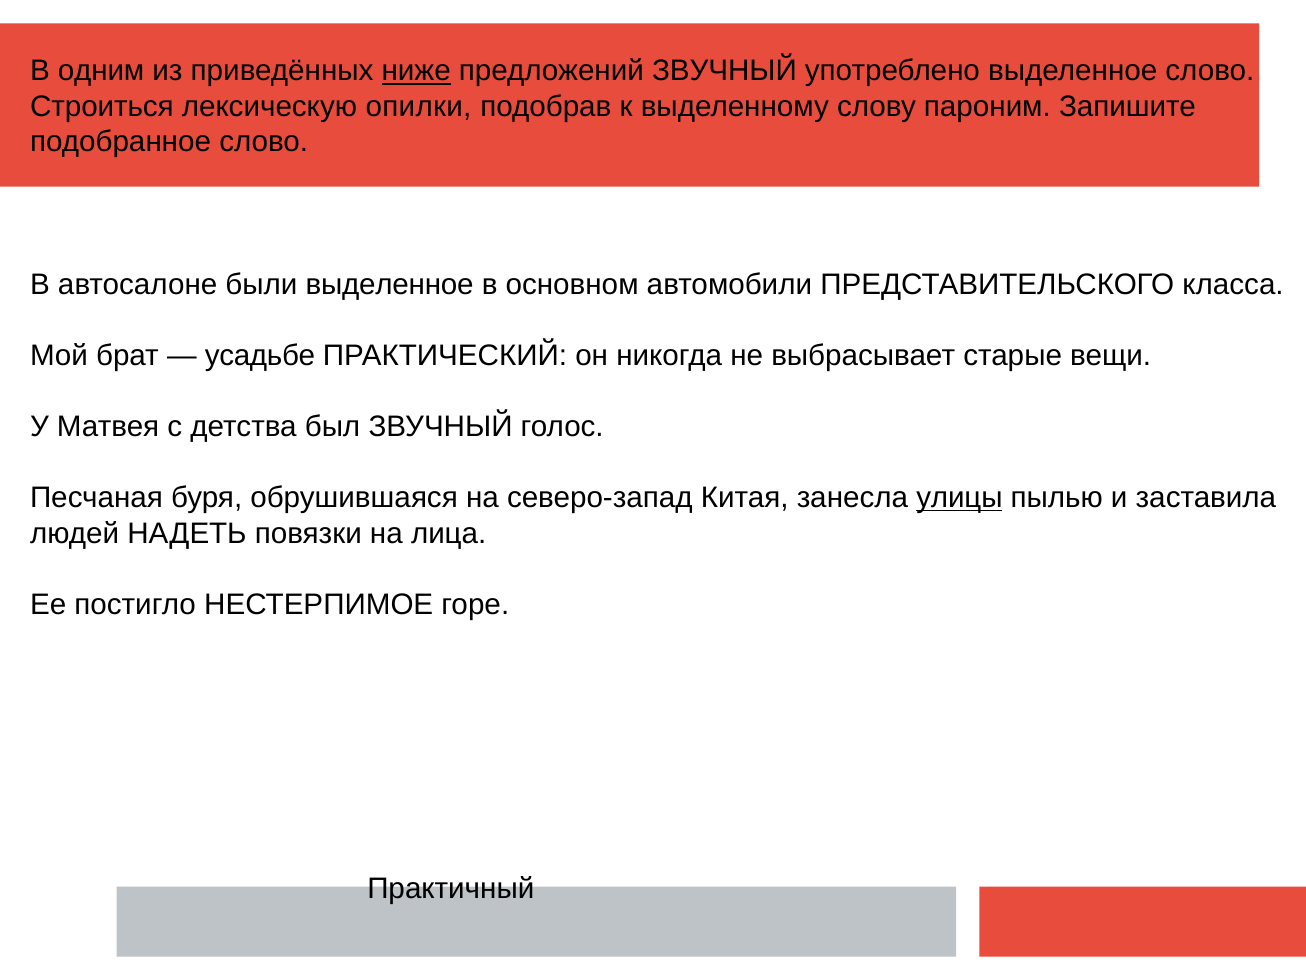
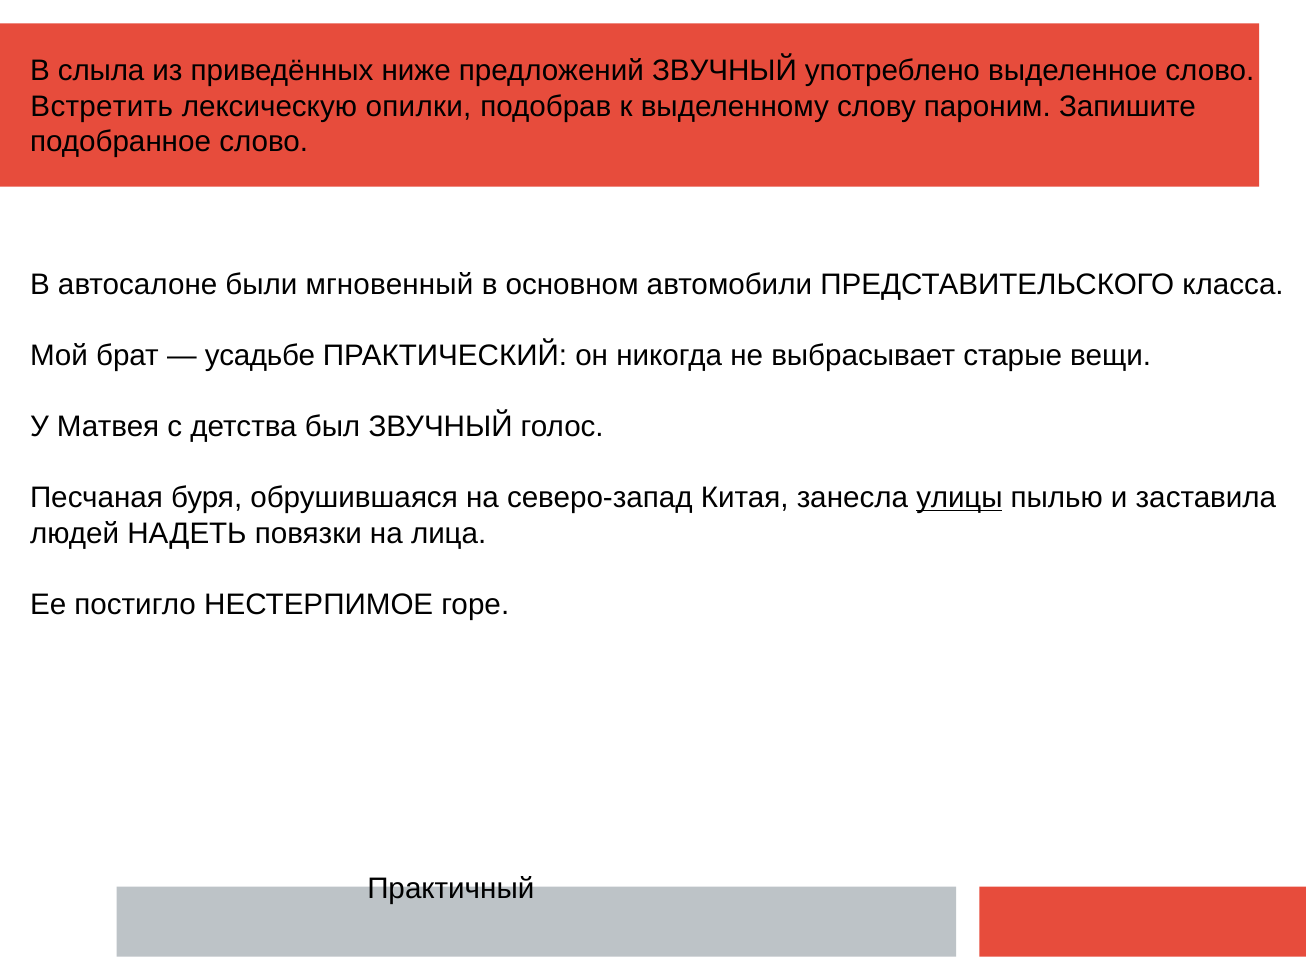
одним: одним -> слыла (101, 71)
ниже underline: present -> none (416, 71)
Строиться: Строиться -> Встретить (102, 106)
были выделенное: выделенное -> мгновенный (389, 284)
